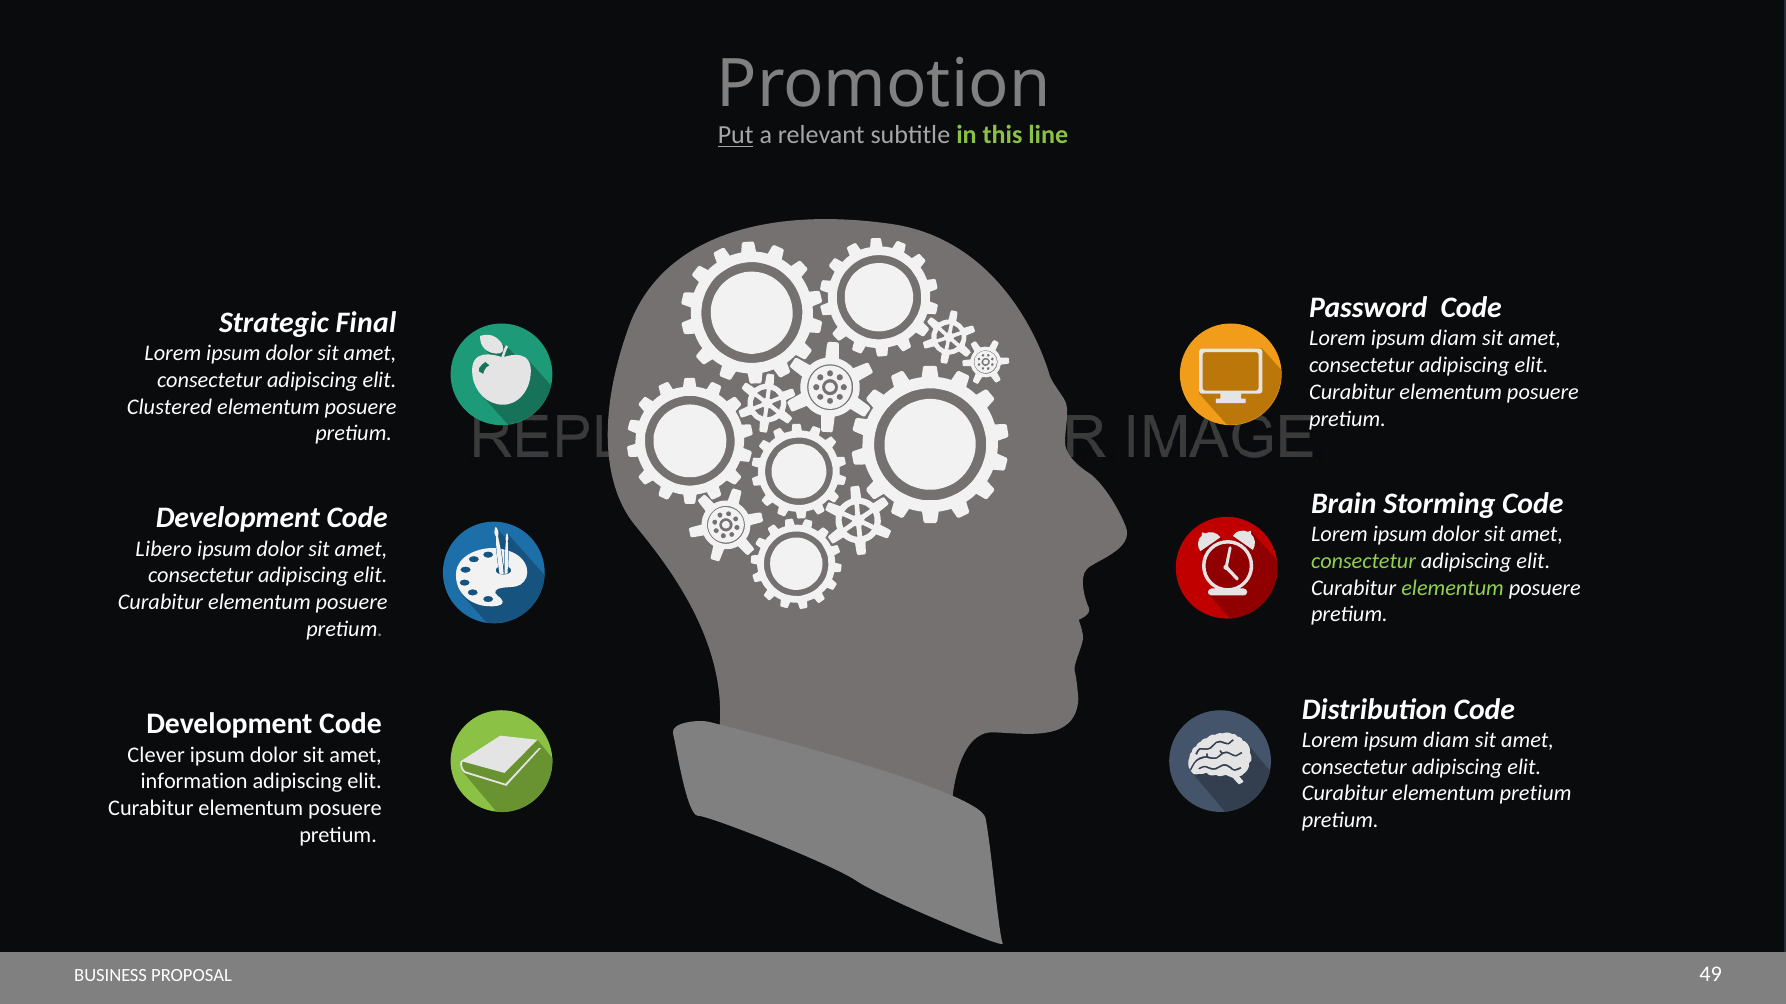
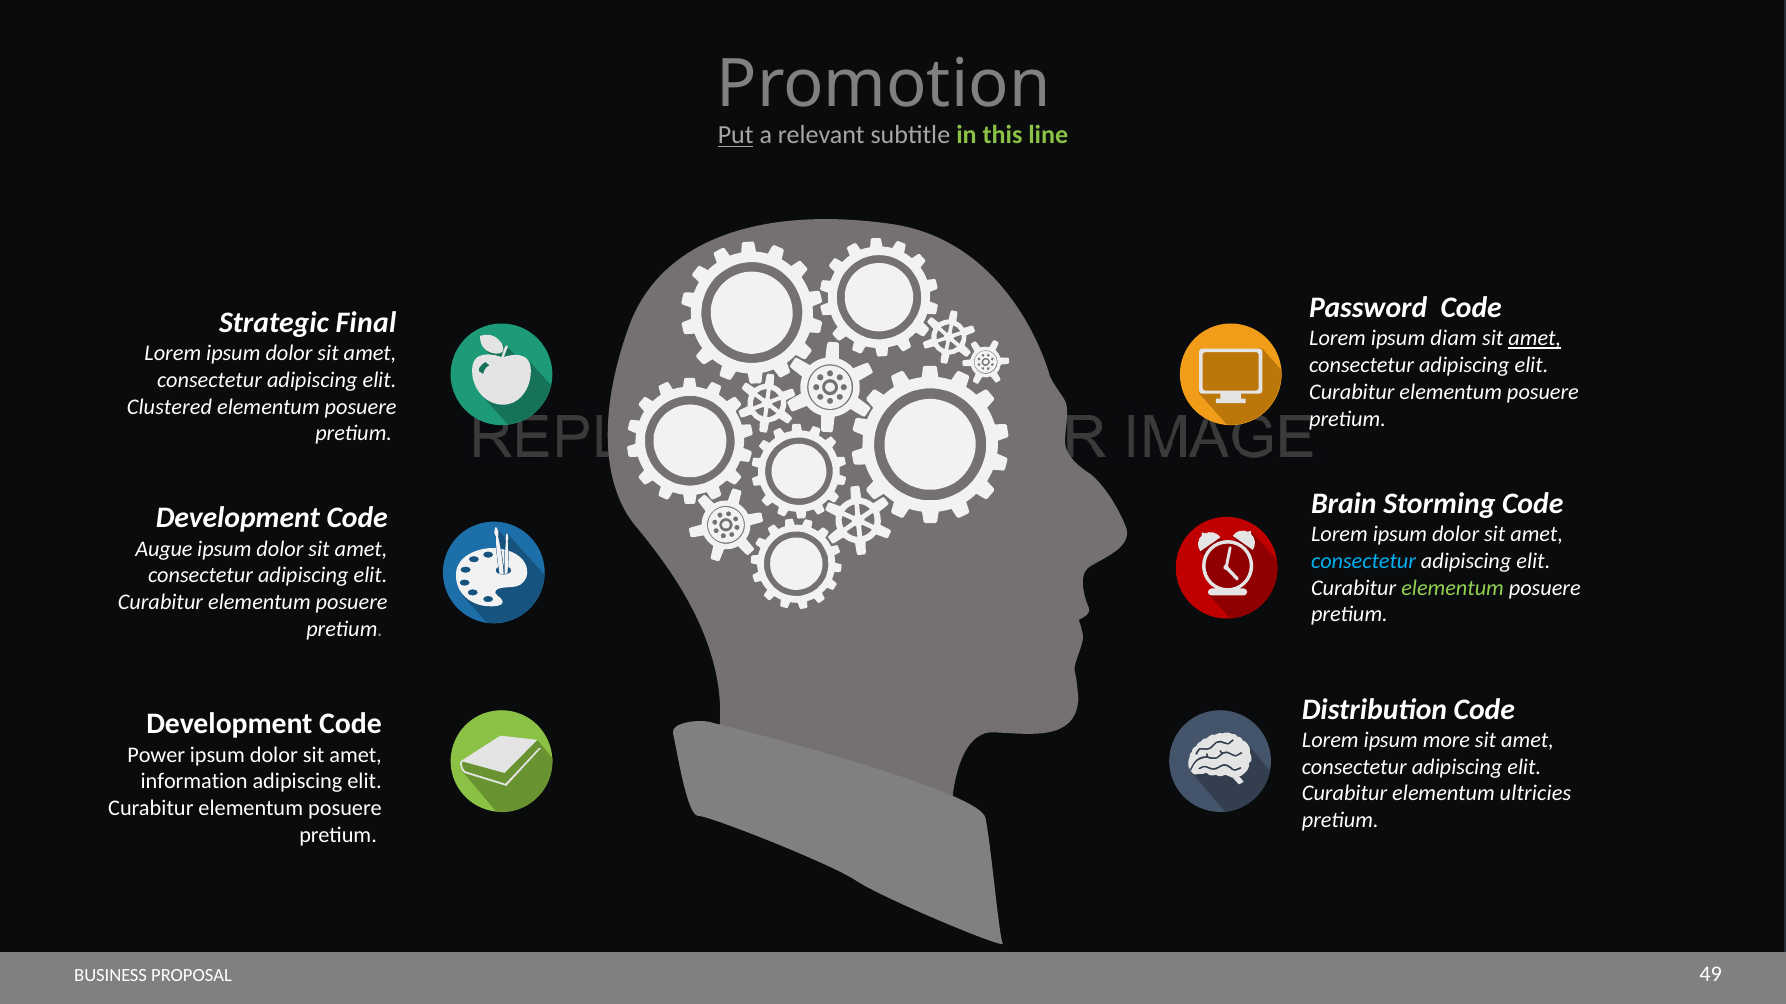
amet underline: none -> present (1535, 339)
Libero: Libero -> Augue (164, 549)
consectetur colour: light green -> light blue (1364, 561)
diam: diam -> more (1447, 740)
Clever: Clever -> Power (156, 755)
elementum pretium: pretium -> ultricies (1536, 794)
